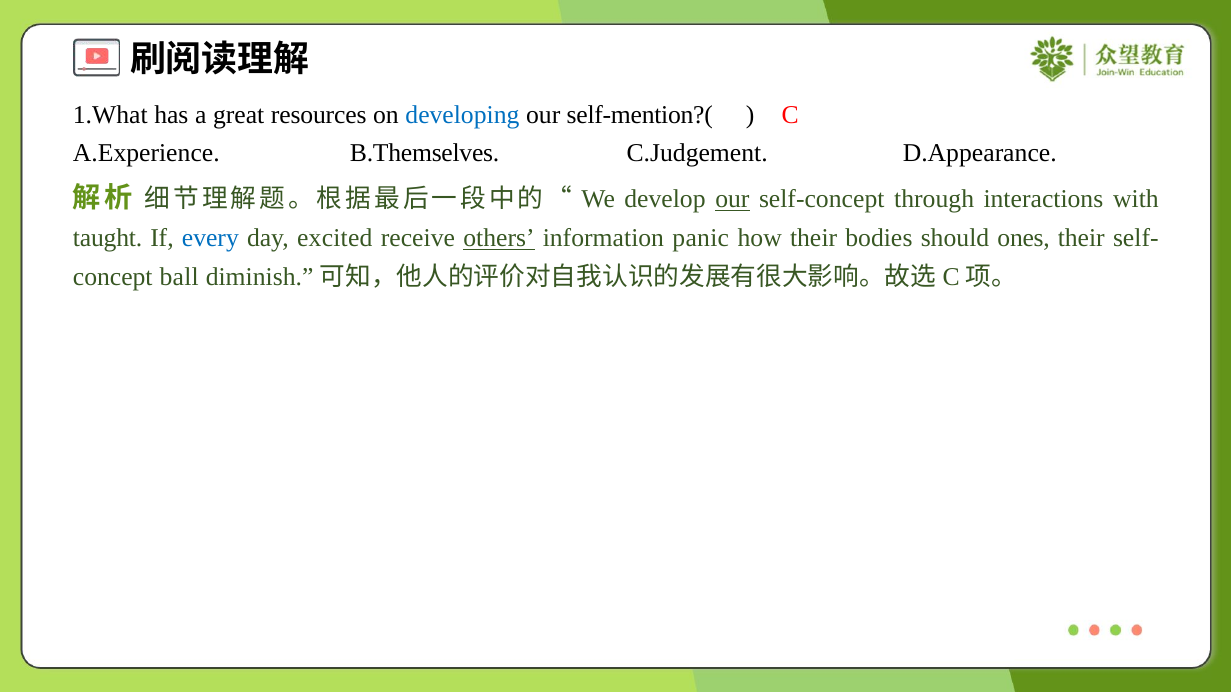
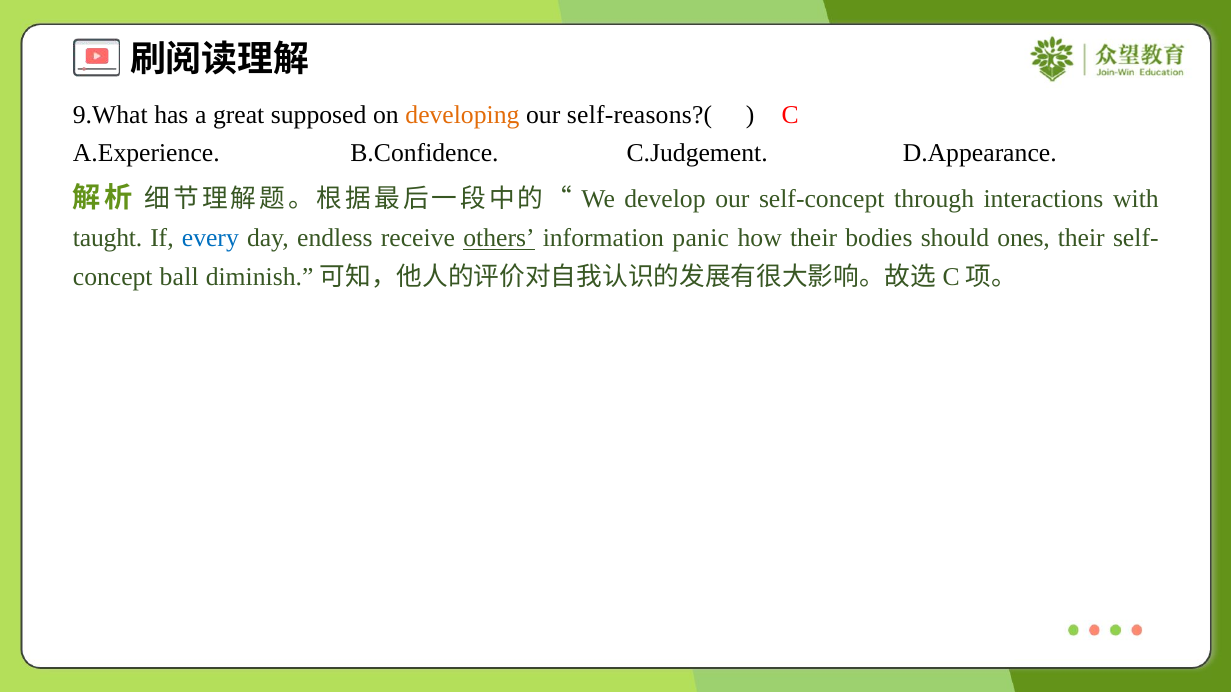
1.What: 1.What -> 9.What (110, 115)
resources: resources -> supposed (319, 115)
developing colour: blue -> orange (462, 115)
self-mention?(: self-mention?( -> self-reasons?( (640, 115)
B.Themselves: B.Themselves -> B.Confidence (425, 153)
our underline: present -> none (732, 199)
excited: excited -> endless (335, 238)
